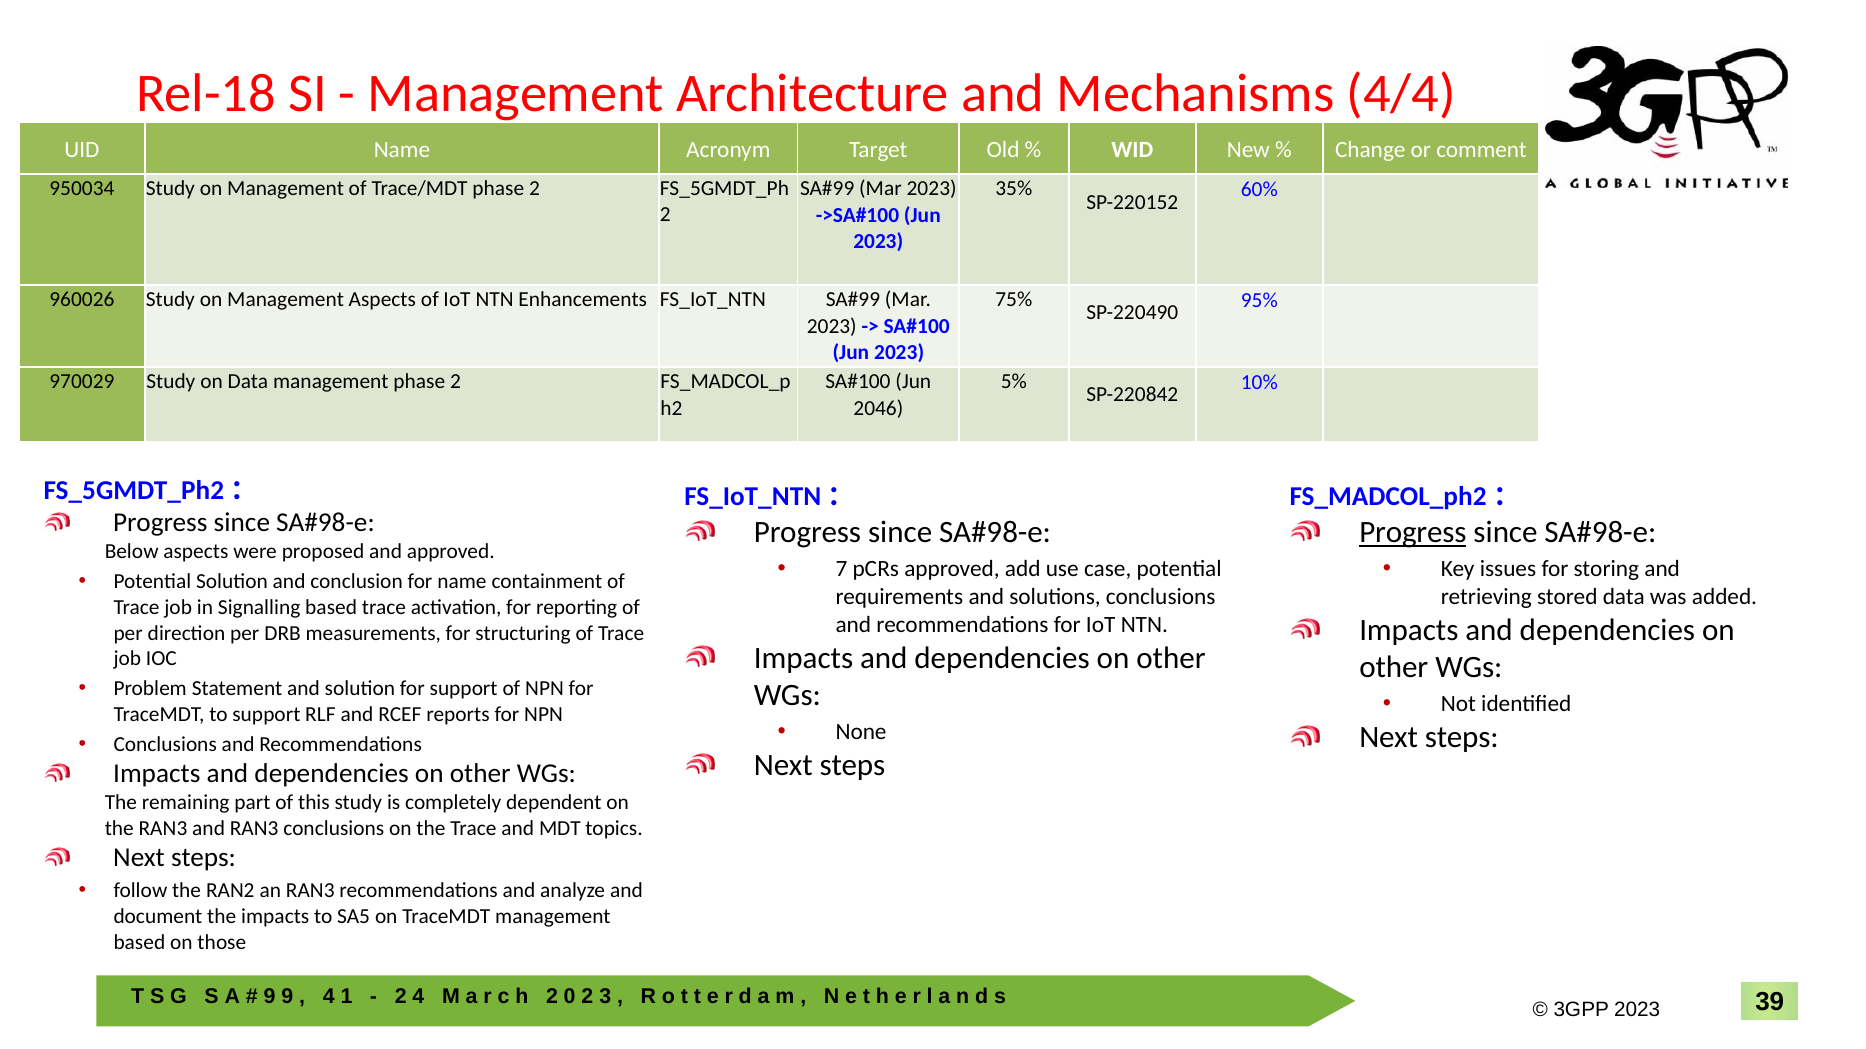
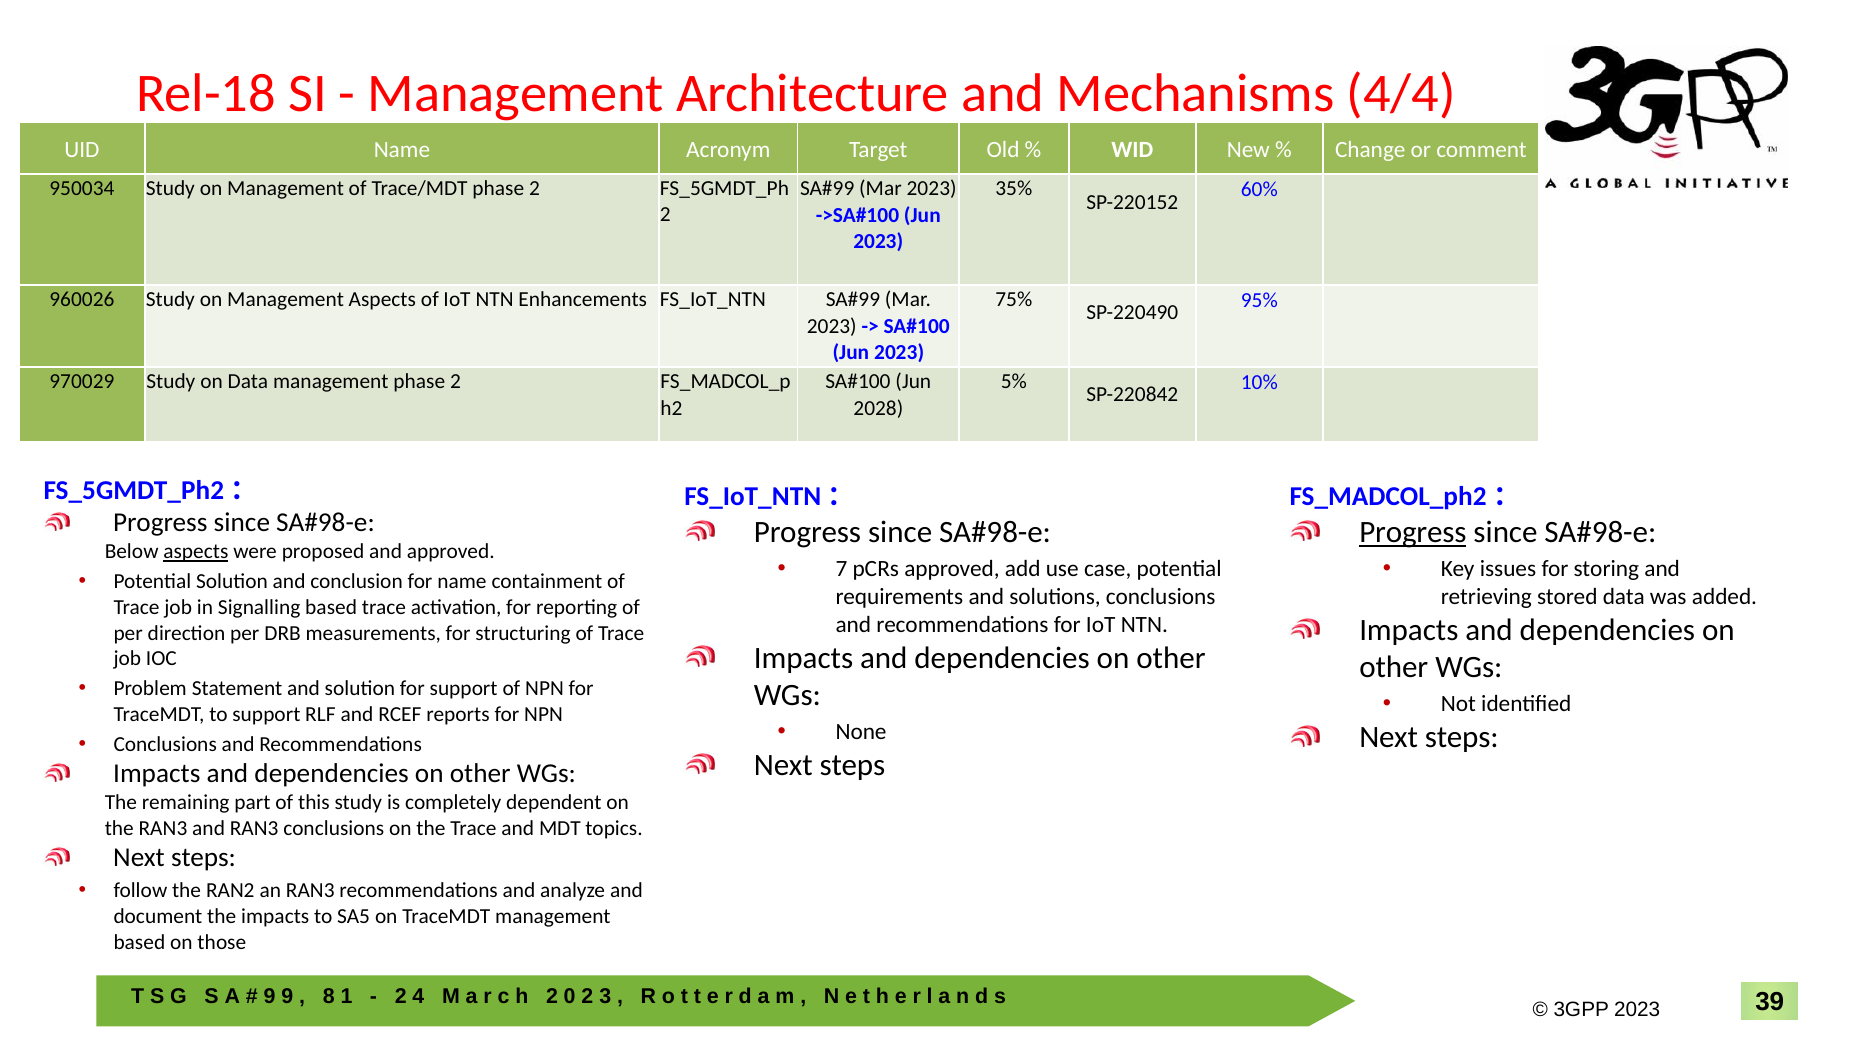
2046: 2046 -> 2028 (878, 408)
aspects underline: none -> present (196, 552)
4: 4 -> 8 (329, 997)
